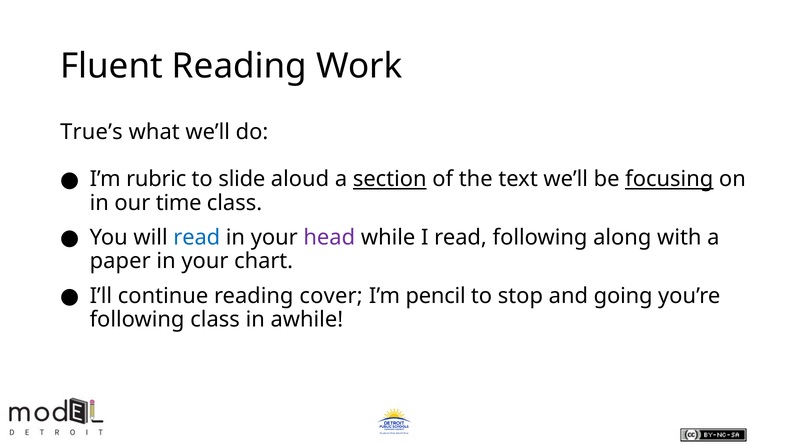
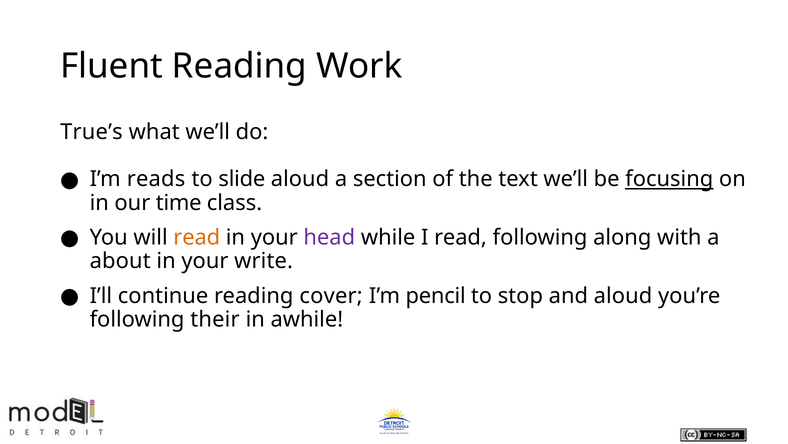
rubric: rubric -> reads (156, 179)
section underline: present -> none (390, 179)
read colour: blue -> orange (197, 237)
paper: paper -> about (120, 261)
chart: chart -> write (264, 261)
and going: going -> aloud (623, 295)
following class: class -> their (215, 319)
